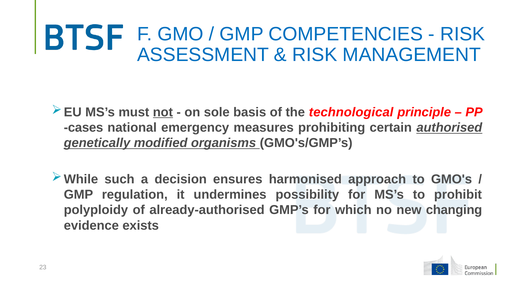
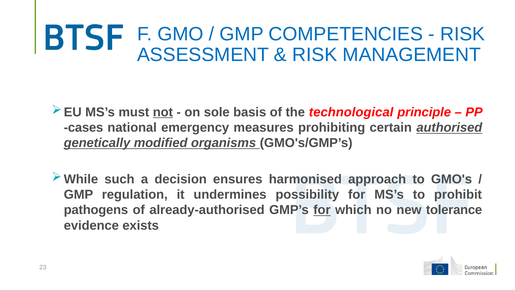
polyploidy: polyploidy -> pathogens (96, 210)
for underline: none -> present (322, 210)
changing: changing -> tolerance (454, 210)
